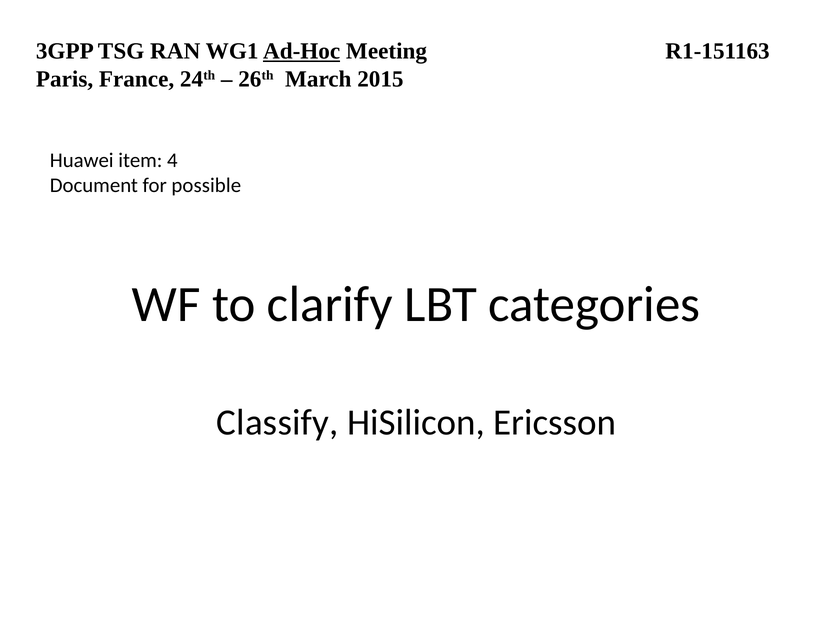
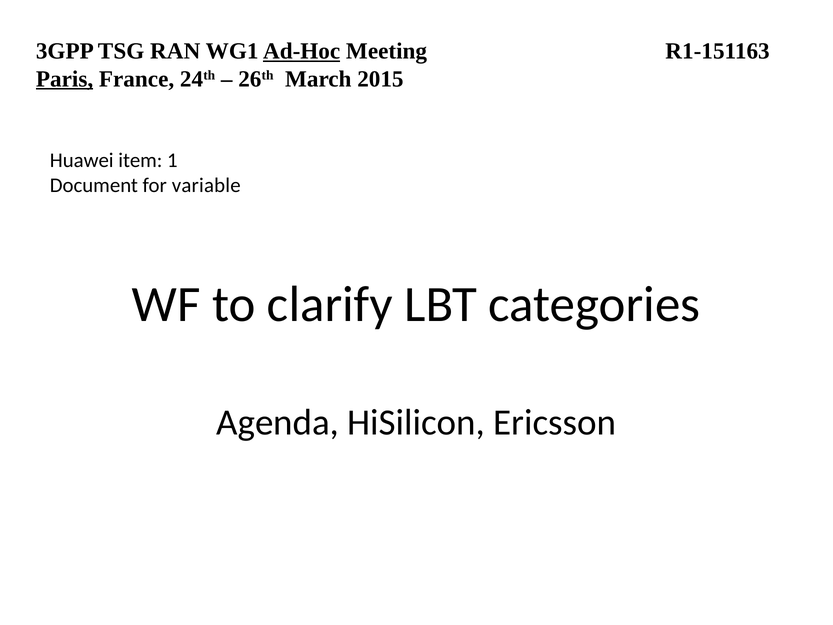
Paris underline: none -> present (65, 79)
4: 4 -> 1 (172, 160)
possible: possible -> variable (206, 185)
Classify: Classify -> Agenda (278, 423)
